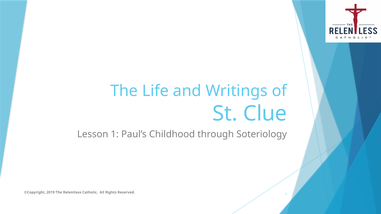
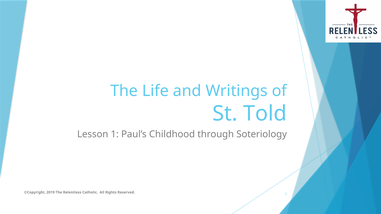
Clue: Clue -> Told (265, 114)
